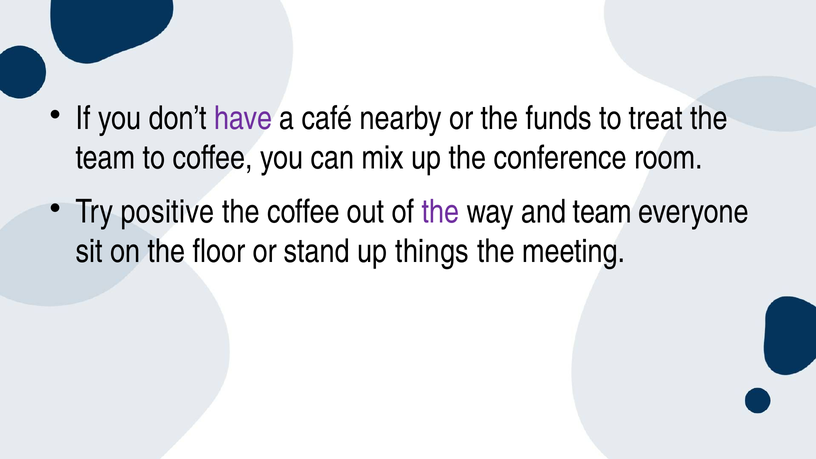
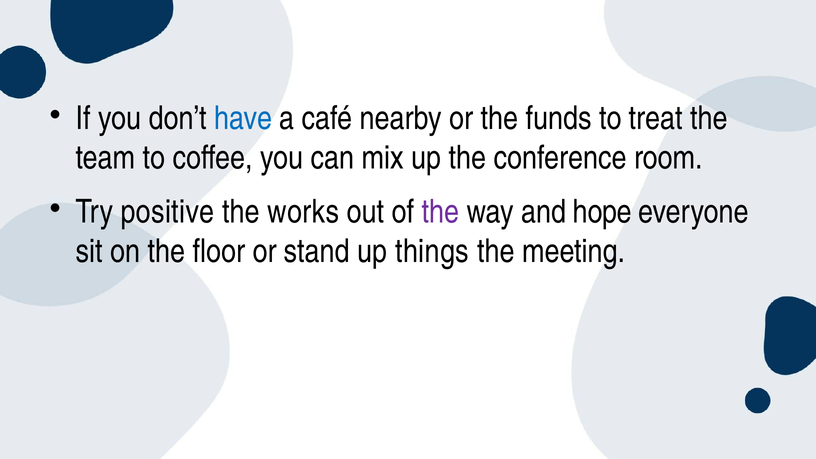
have colour: purple -> blue (243, 118)
the coffee: coffee -> works (303, 212)
and team: team -> hope (602, 212)
